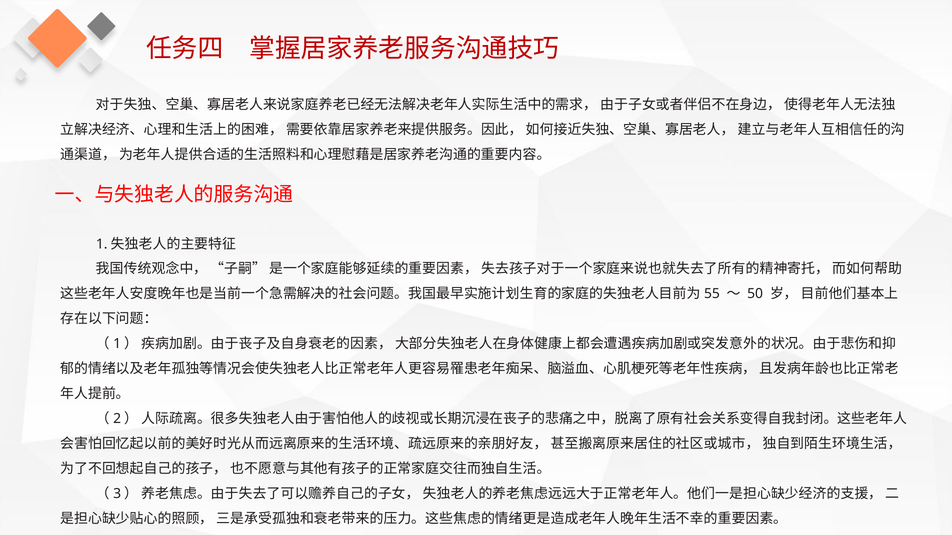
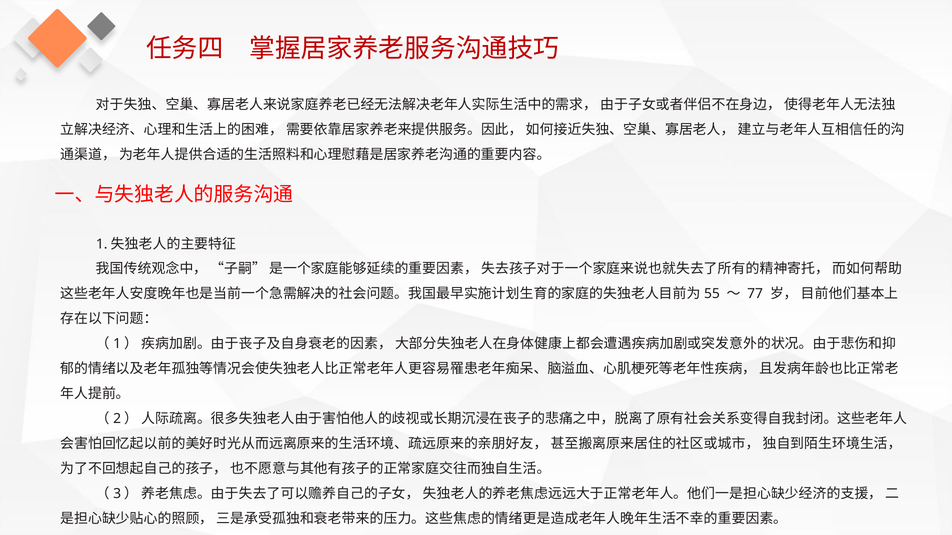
50: 50 -> 77 (755, 294)
